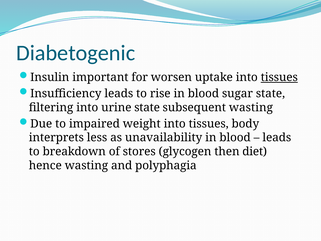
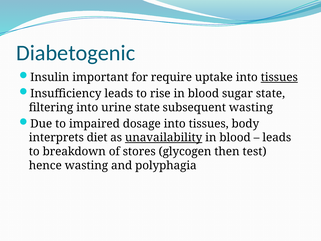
worsen: worsen -> require (171, 77)
weight: weight -> dosage (142, 124)
less: less -> diet (97, 138)
unavailability underline: none -> present (164, 138)
diet: diet -> test (255, 151)
